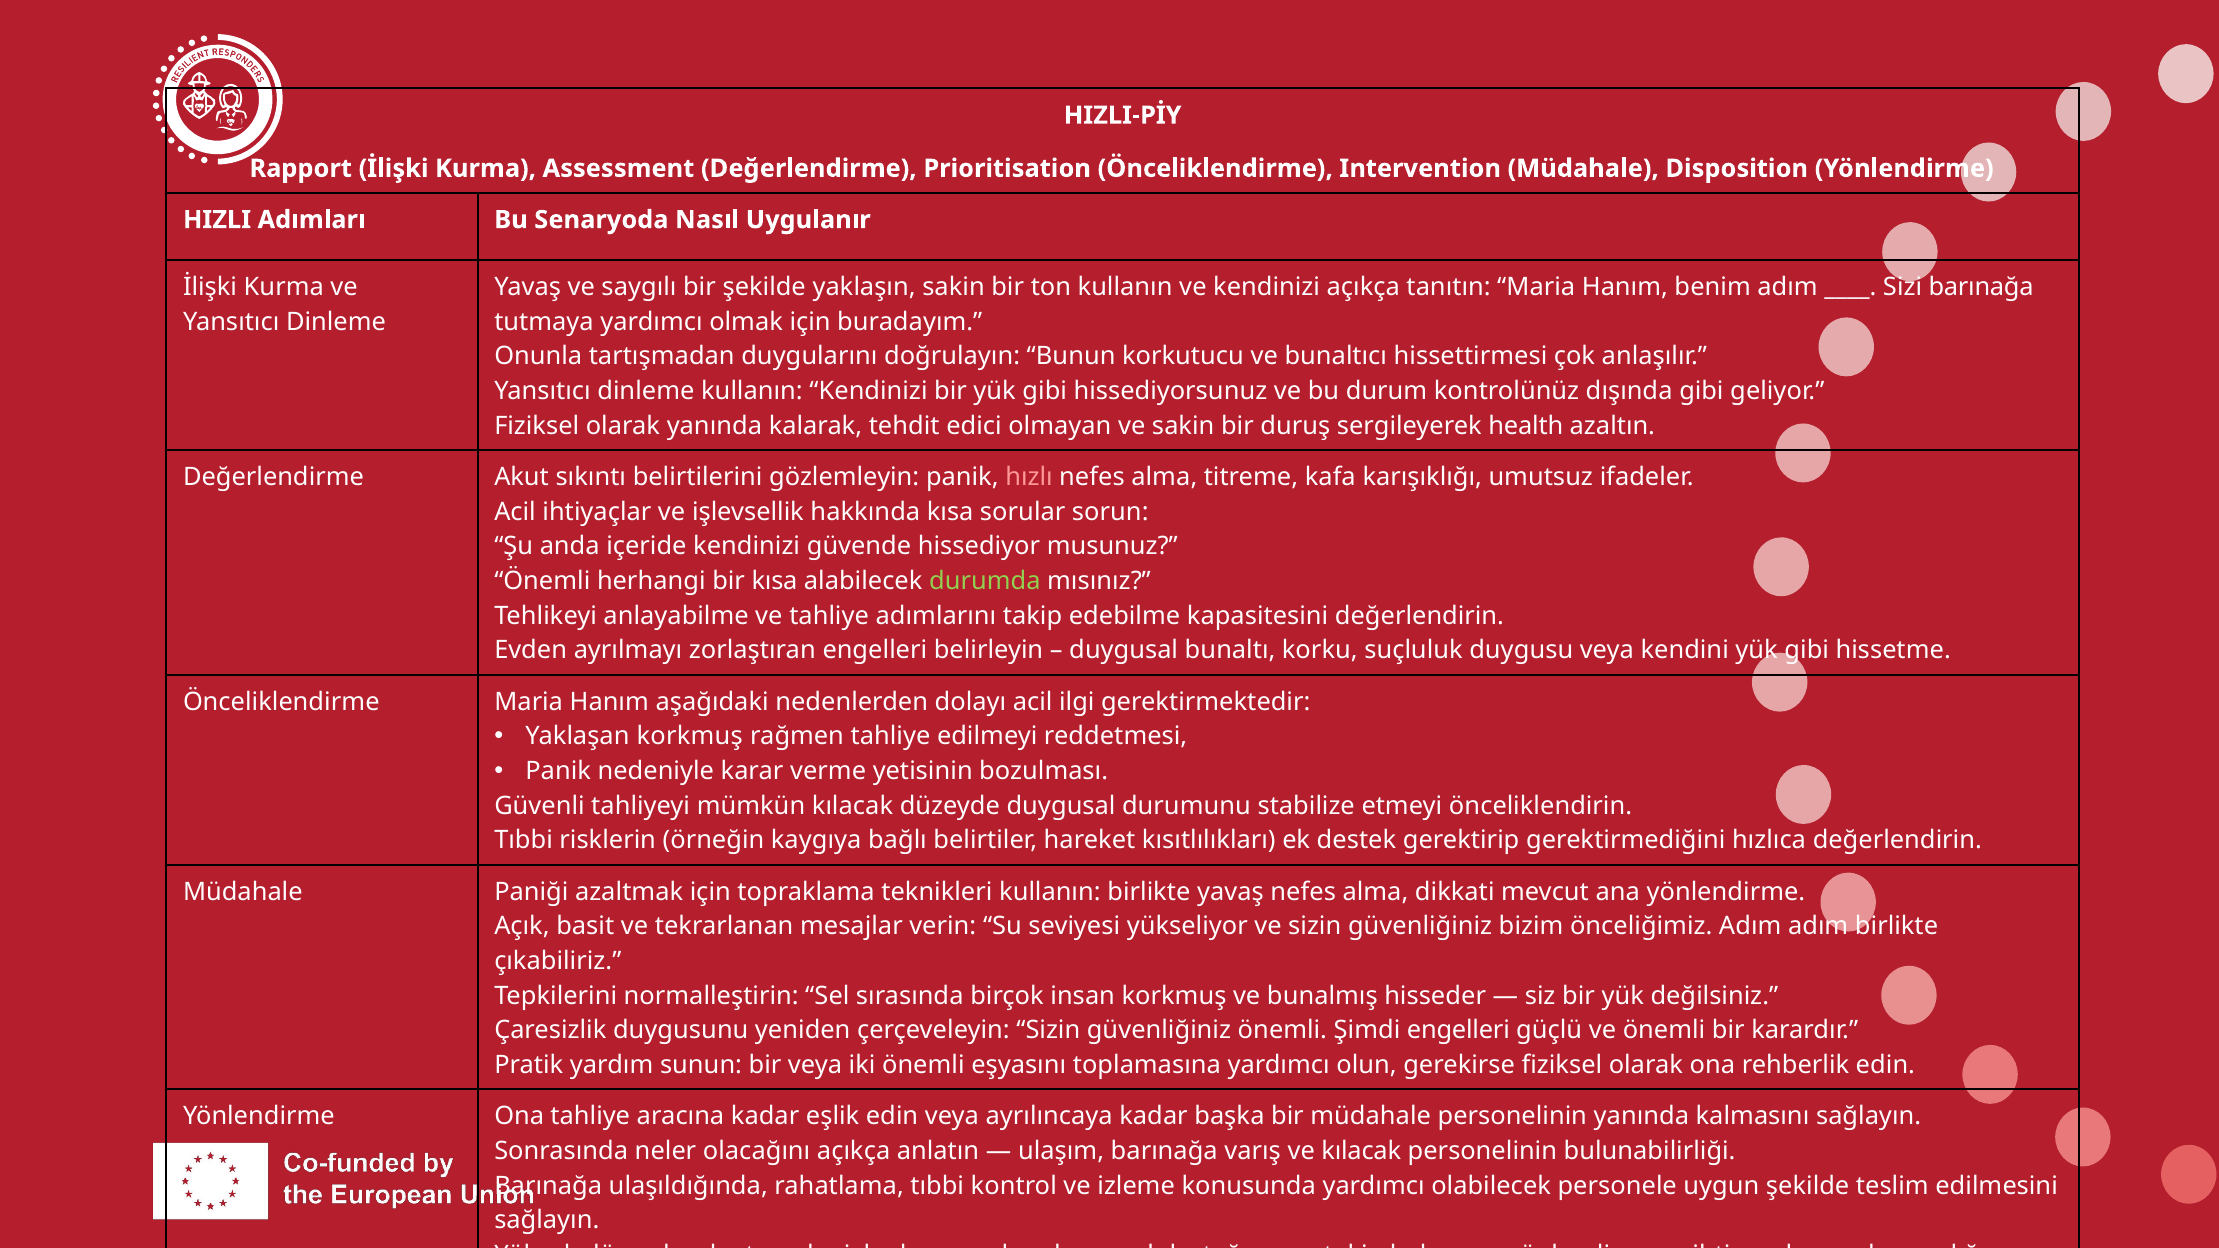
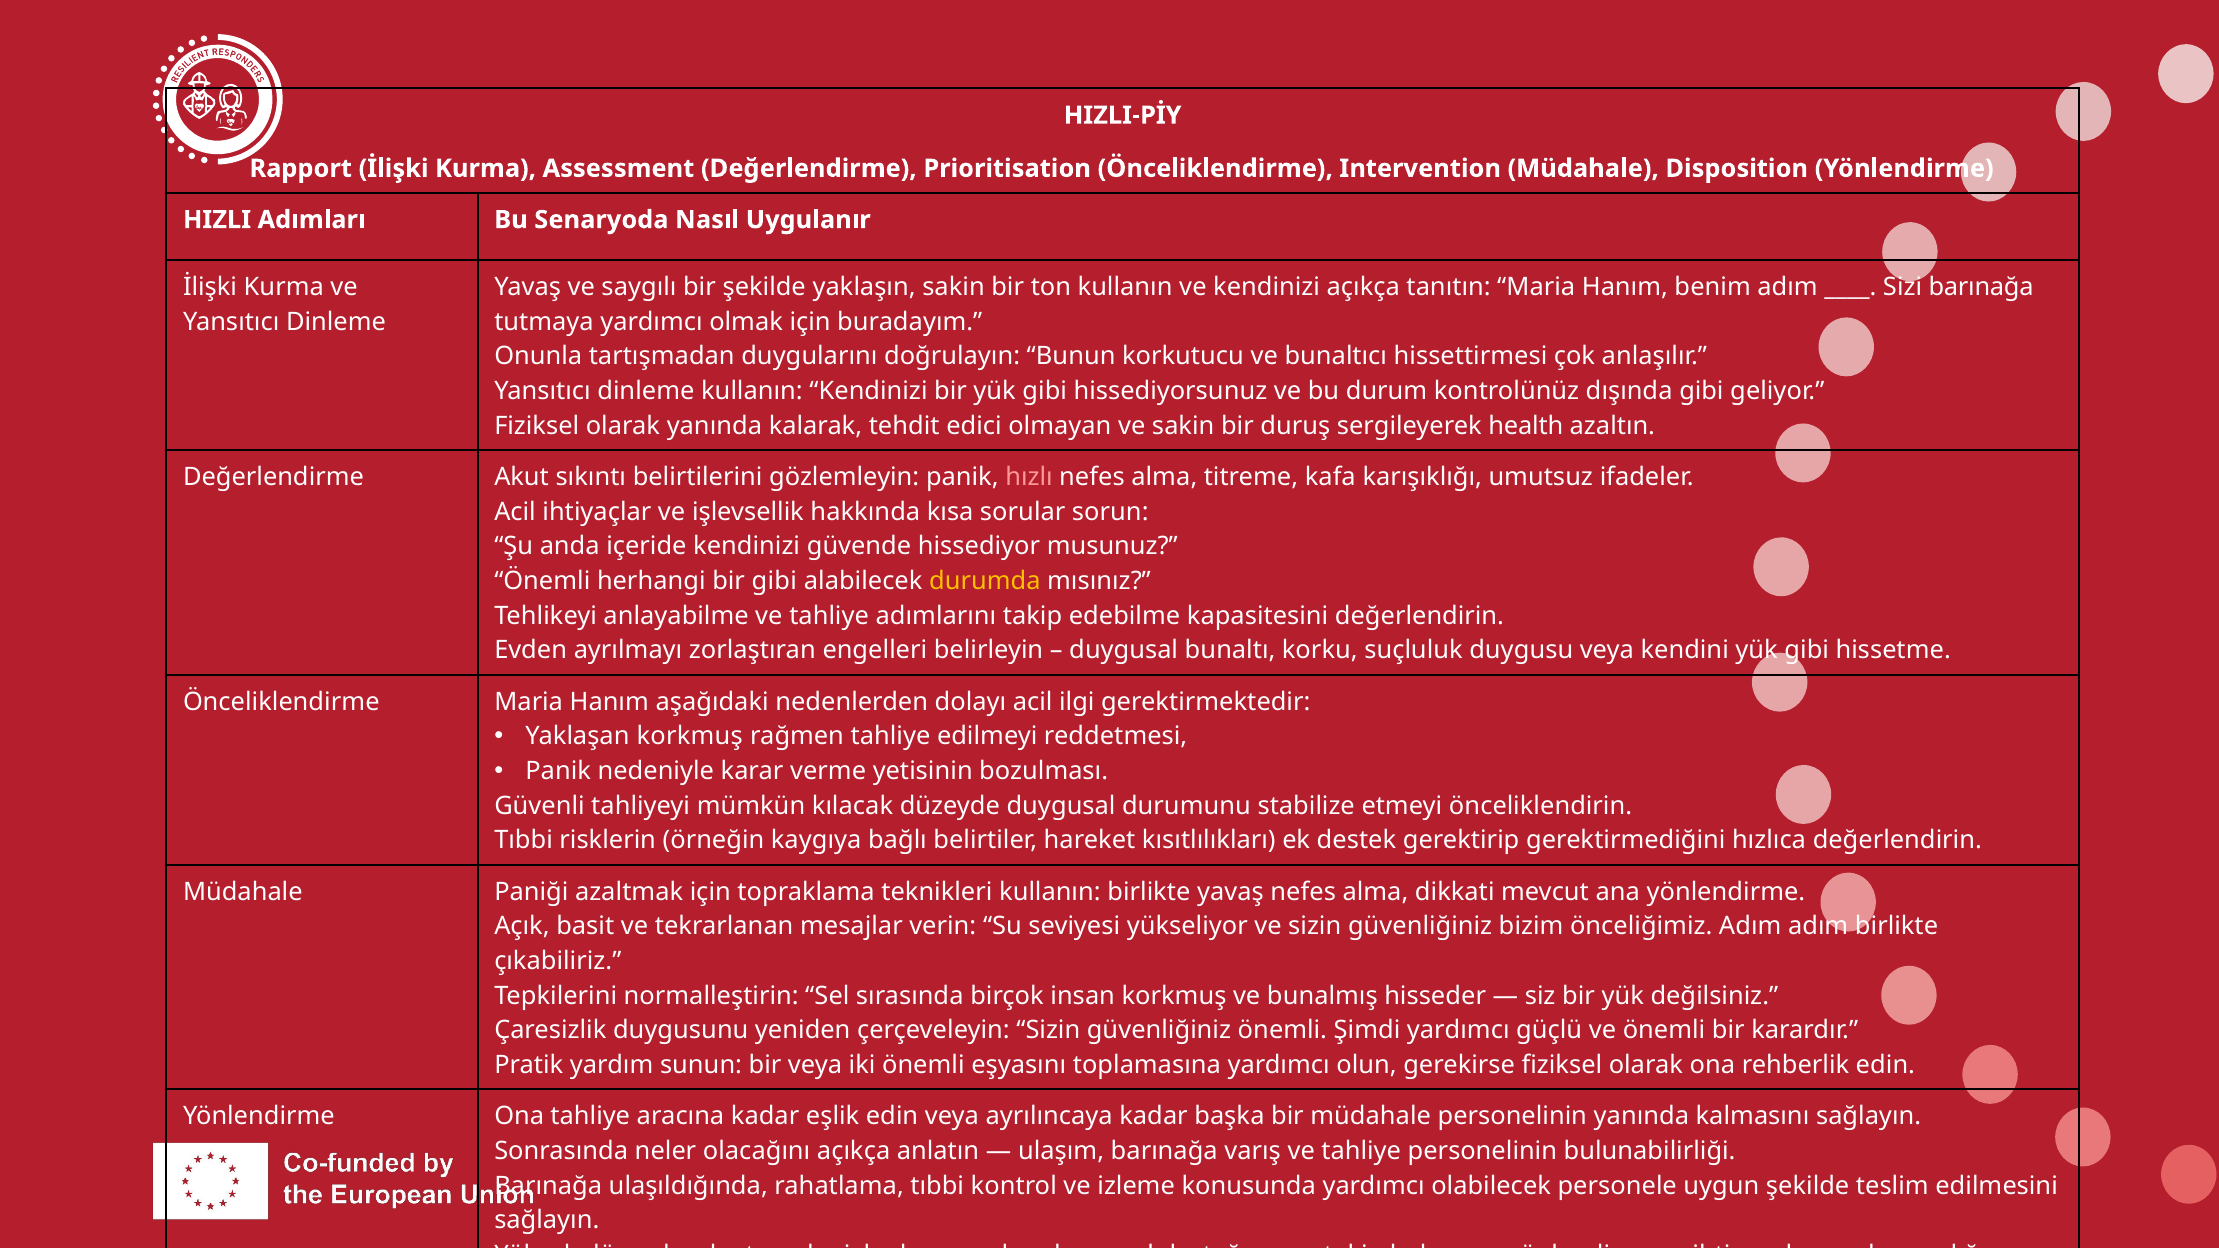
bir kısa: kısa -> gibi (774, 581)
durumda colour: light green -> yellow (985, 581)
Şimdi engelleri: engelleri -> yardımcı (1458, 1031)
varış ve kılacak: kılacak -> tahliye (1361, 1151)
